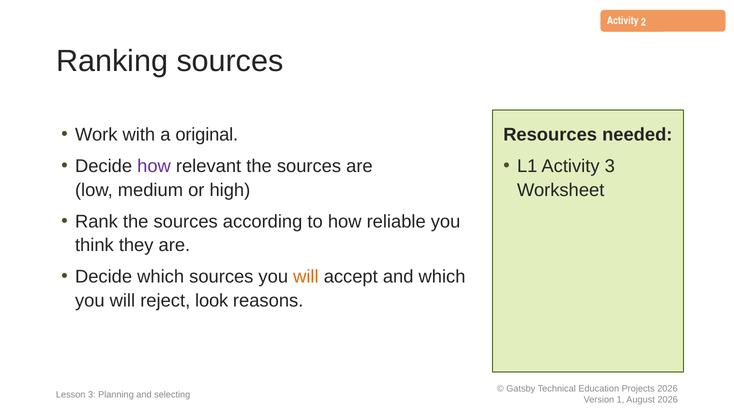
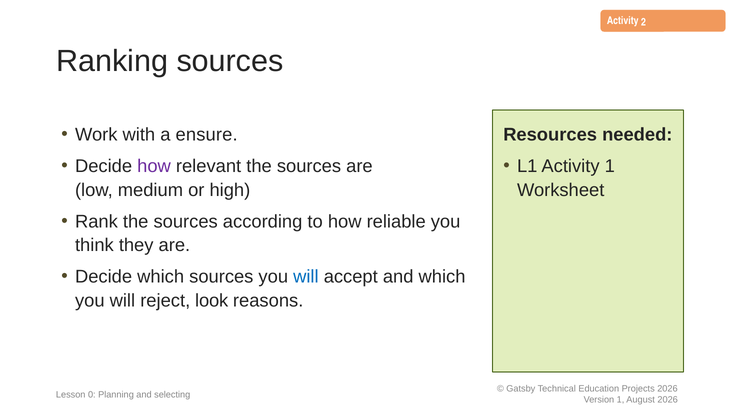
original: original -> ensure (207, 135)
Activity 3: 3 -> 1 (610, 166)
will colour: orange -> blue (306, 277)
Lesson 3: 3 -> 0 (92, 395)
